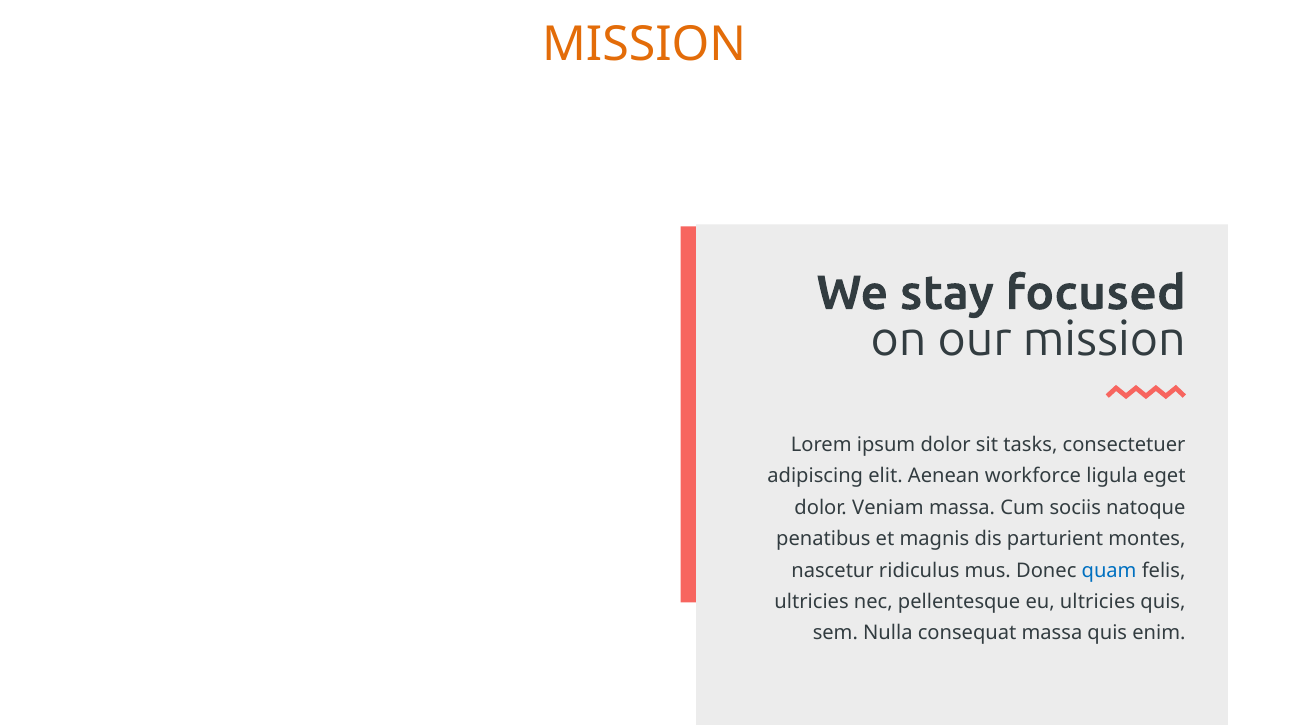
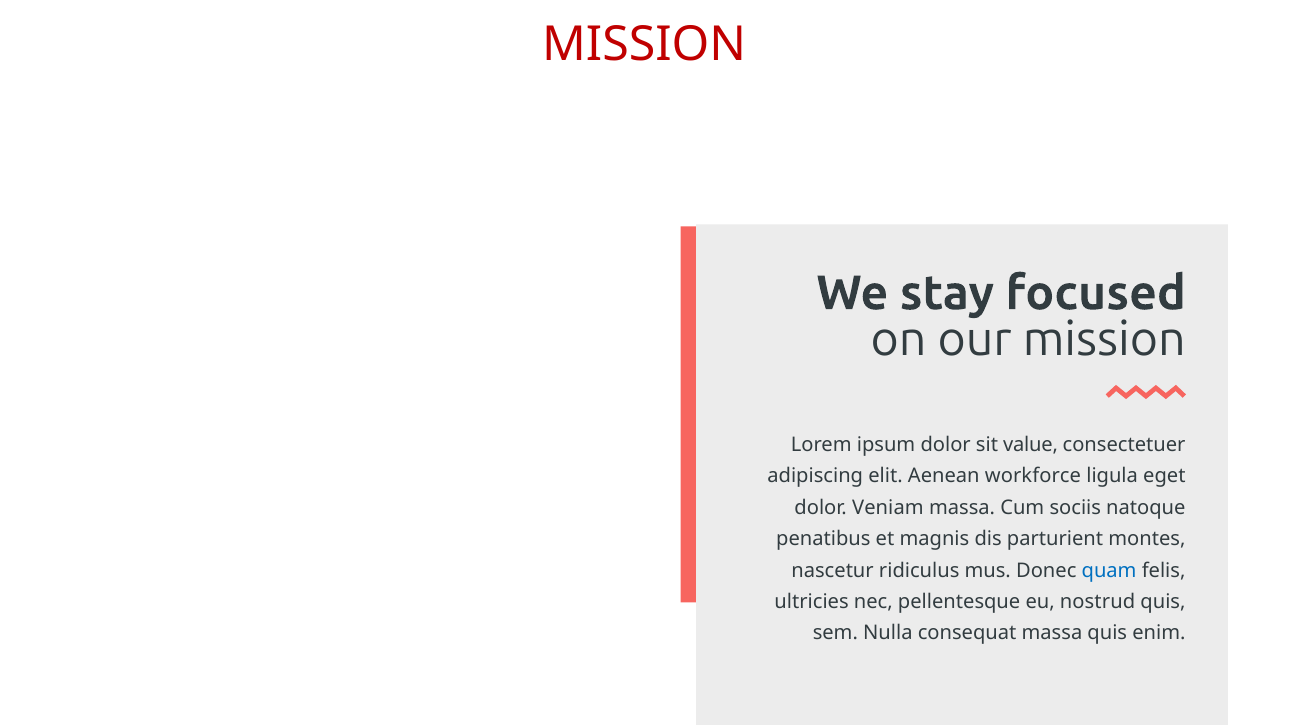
MISSION colour: orange -> red (644, 45)
tasks: tasks -> value (1030, 445)
eu ultricies: ultricies -> nostrud (1098, 602)
